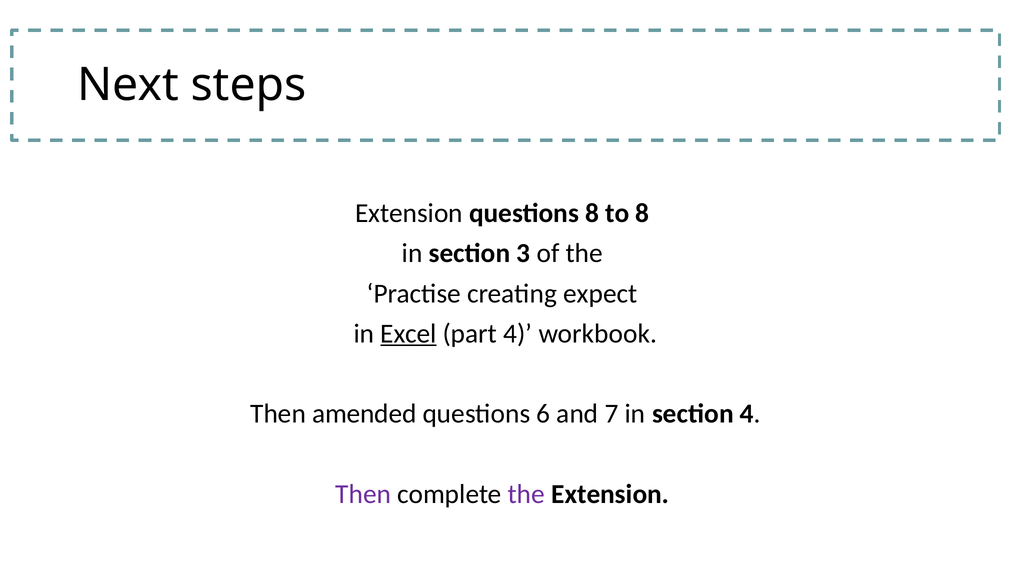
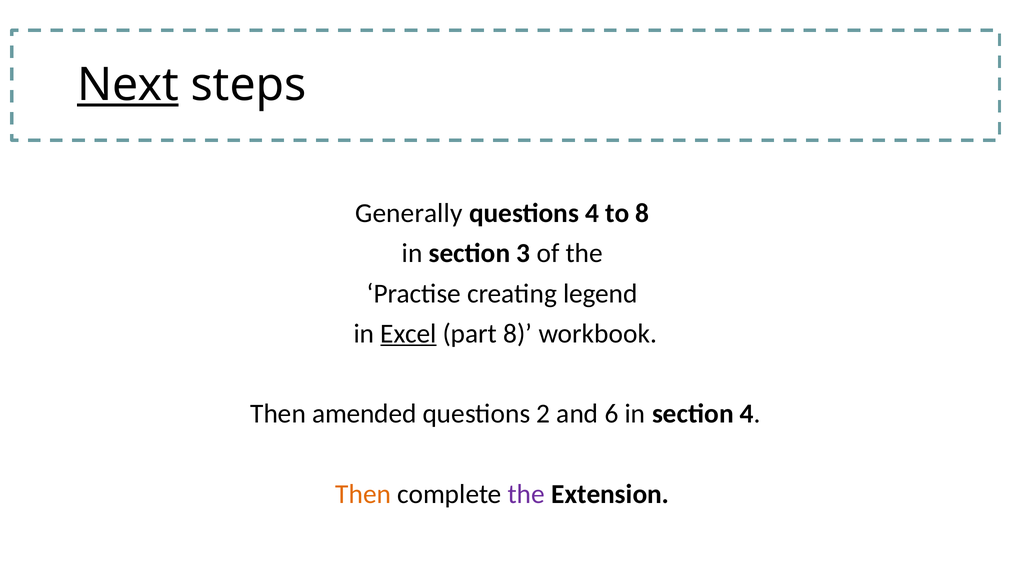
Next underline: none -> present (128, 85)
Extension: Extension -> Generally (409, 213)
questions 8: 8 -> 4 (592, 213)
expect: expect -> legend (600, 293)
part 4: 4 -> 8 (518, 333)
6: 6 -> 2 (543, 414)
7: 7 -> 6 (611, 414)
Then colour: purple -> orange (363, 494)
